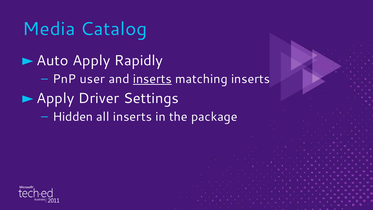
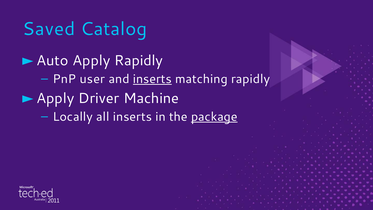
Media: Media -> Saved (49, 29)
matching inserts: inserts -> rapidly (251, 79)
Settings: Settings -> Machine (151, 98)
Hidden: Hidden -> Locally (73, 117)
package underline: none -> present (214, 117)
